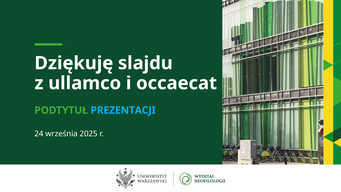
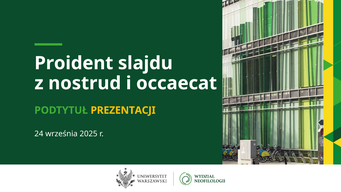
Dziękuję: Dziękuję -> Proident (74, 63)
ullamco: ullamco -> nostrud (85, 83)
PREZENTACJI colour: light blue -> yellow (123, 110)
